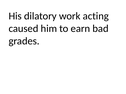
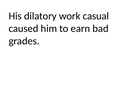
acting: acting -> casual (96, 16)
